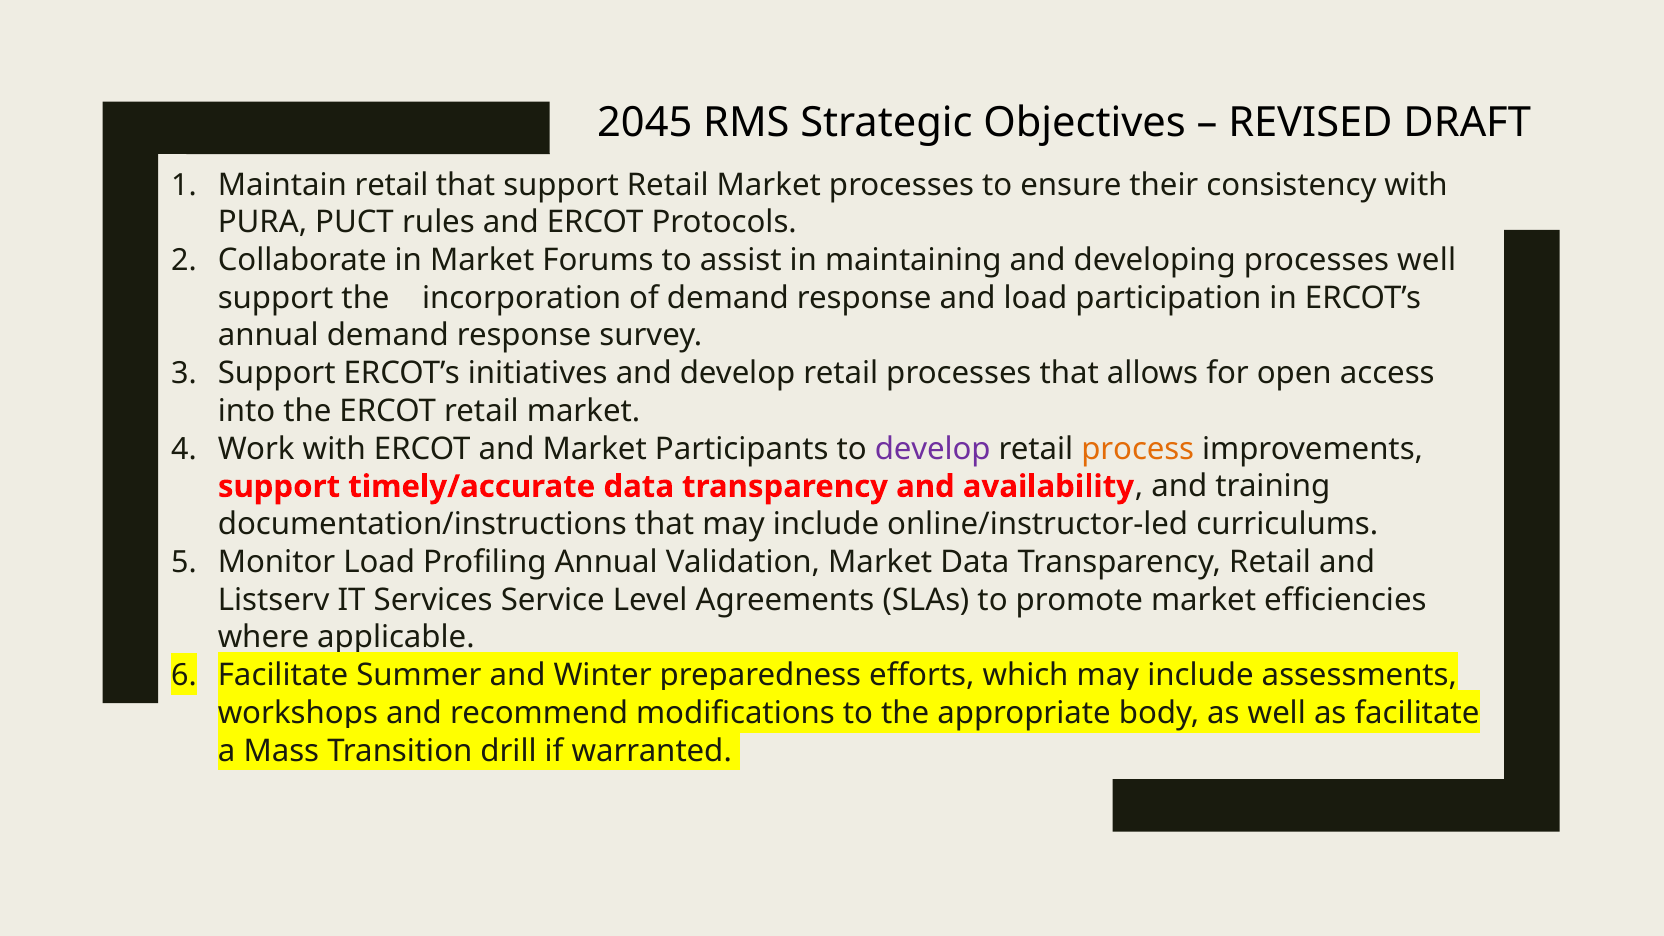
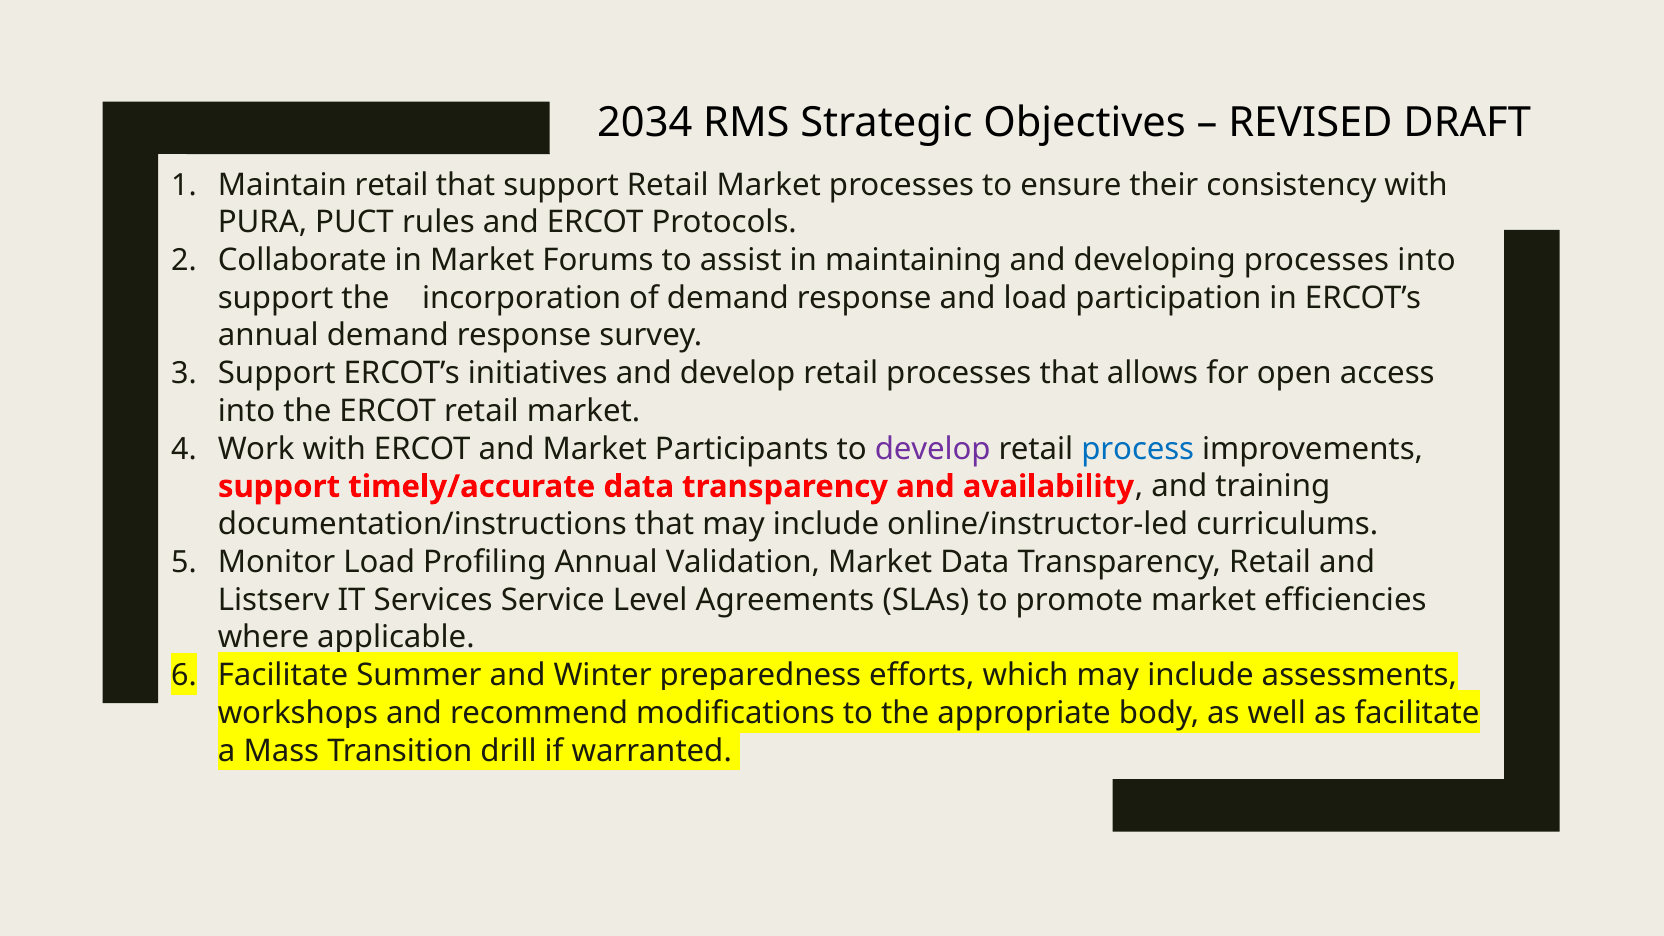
2045: 2045 -> 2034 (645, 122)
processes well: well -> into (1427, 260)
process colour: orange -> blue (1138, 449)
